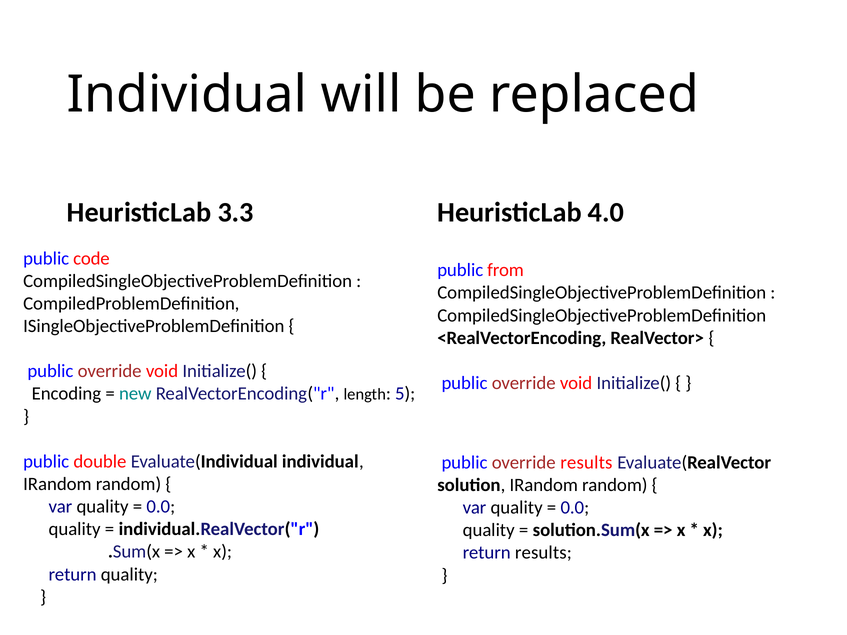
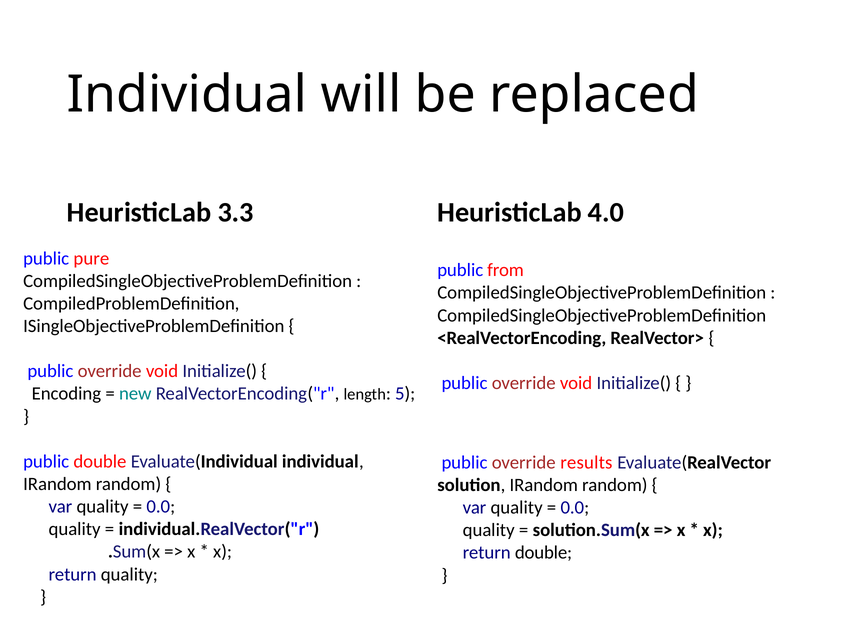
code: code -> pure (91, 258)
return results: results -> double (543, 553)
